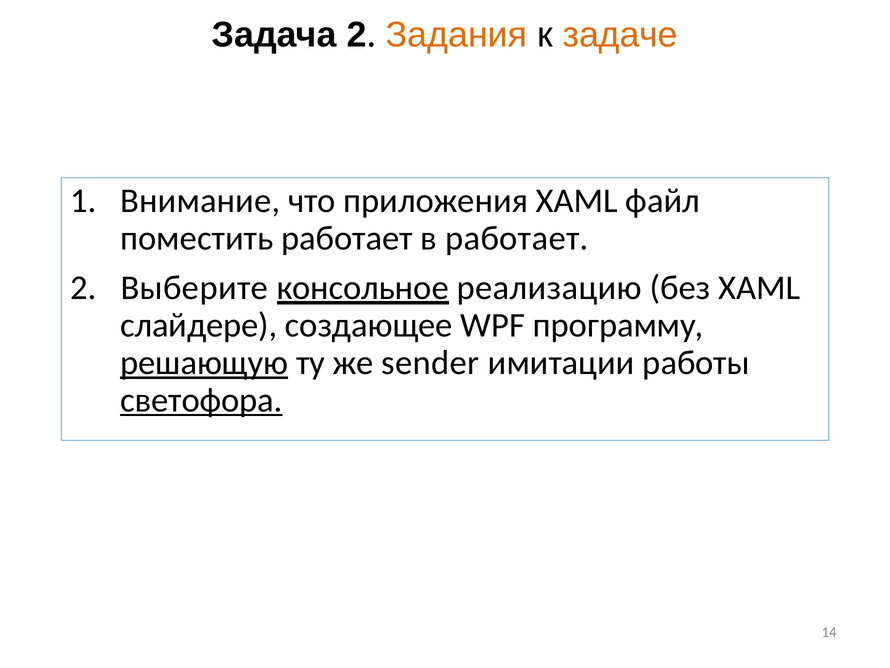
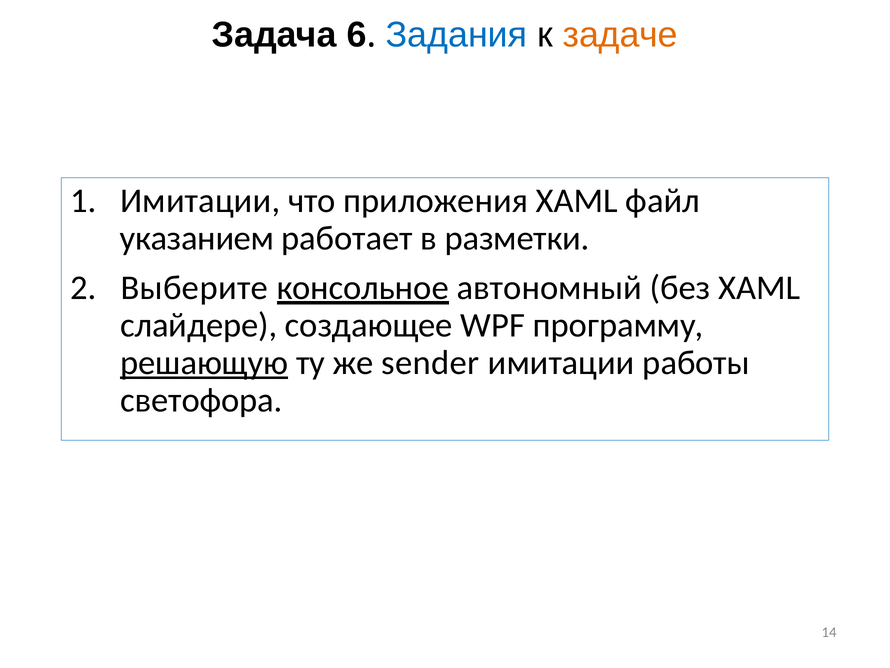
Задача 2: 2 -> 6 (357, 35)
Задания colour: orange -> blue (456, 35)
Внимание: Внимание -> Имитации (200, 201)
поместить: поместить -> указанием (197, 238)
в работает: работает -> разметки (517, 238)
реализацию: реализацию -> автономный (549, 288)
светофора underline: present -> none (201, 400)
